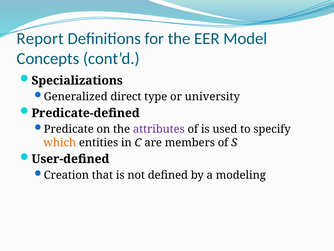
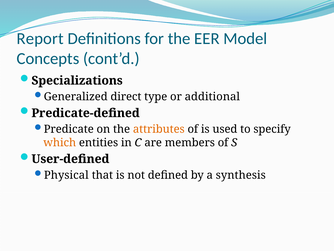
university: university -> additional (212, 96)
attributes colour: purple -> orange (159, 129)
Creation: Creation -> Physical (66, 175)
modeling: modeling -> synthesis (241, 175)
